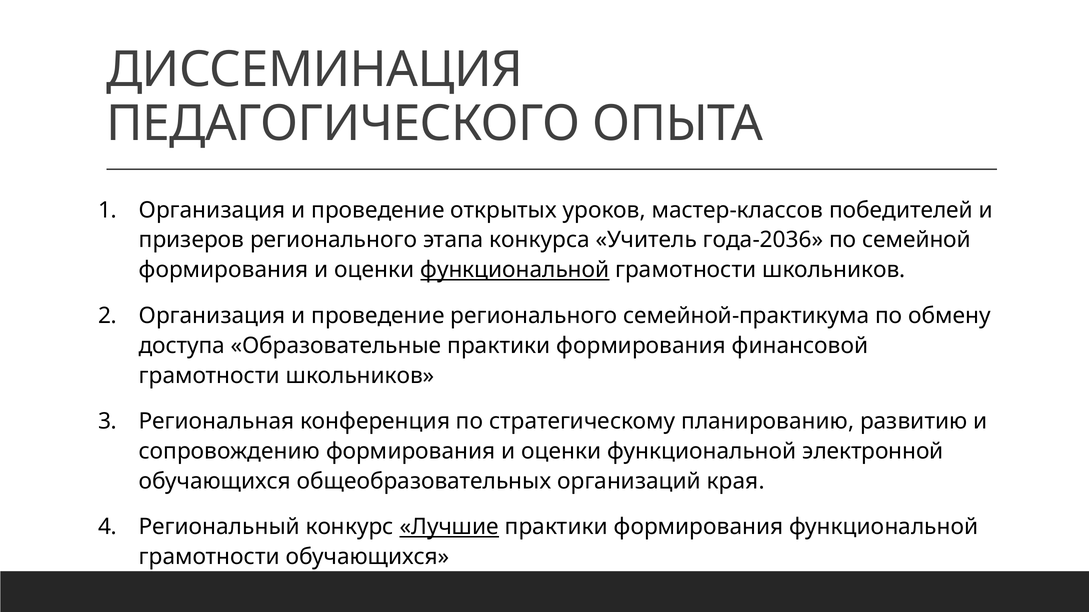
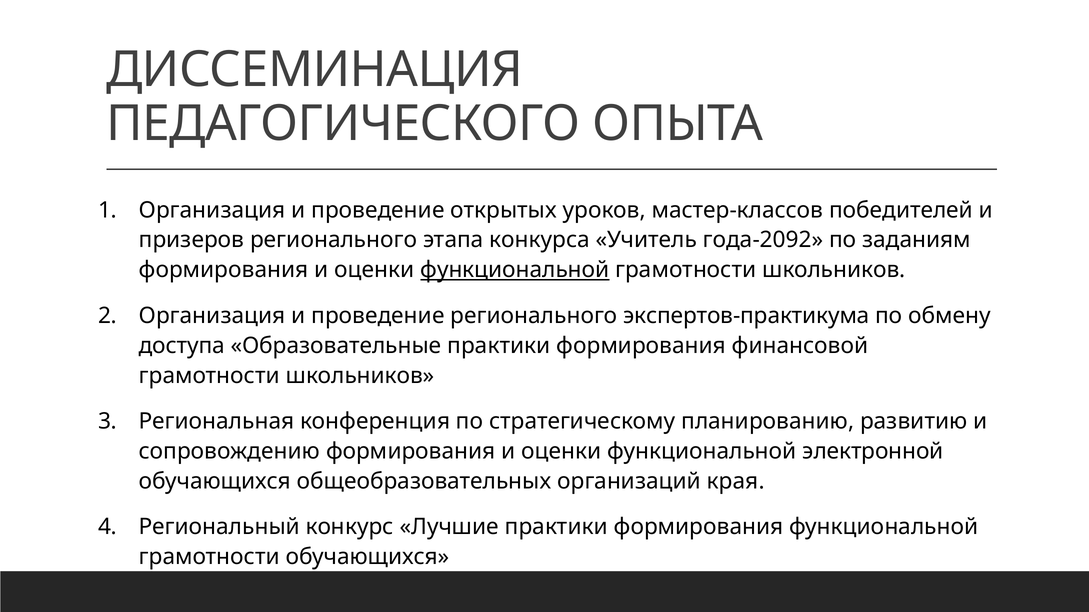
года-2036: года-2036 -> года-2092 (763, 240)
семейной: семейной -> заданиям (917, 240)
семейной-практикума: семейной-практикума -> экспертов-практикума (746, 316)
Лучшие underline: present -> none (449, 527)
